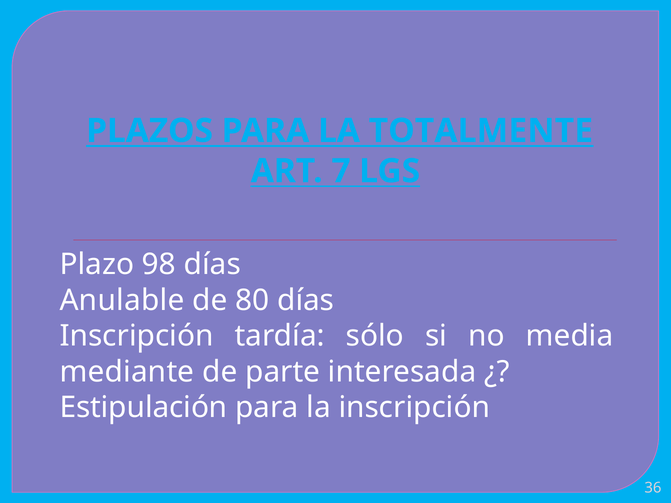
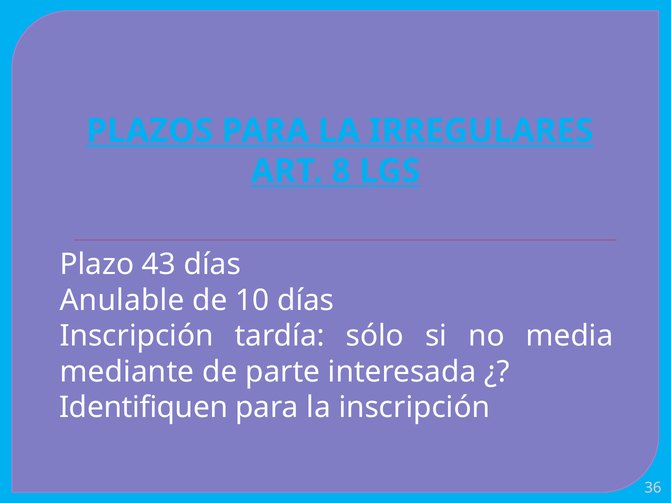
TOTALMENTE: TOTALMENTE -> IRREGULARES (481, 131)
7: 7 -> 8 (341, 171)
98: 98 -> 43 (159, 265)
80: 80 -> 10 (252, 300)
Estipulación: Estipulación -> Identifiquen (144, 408)
